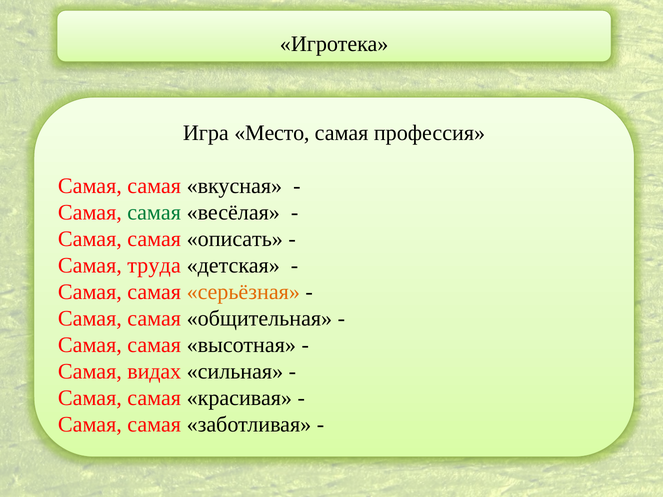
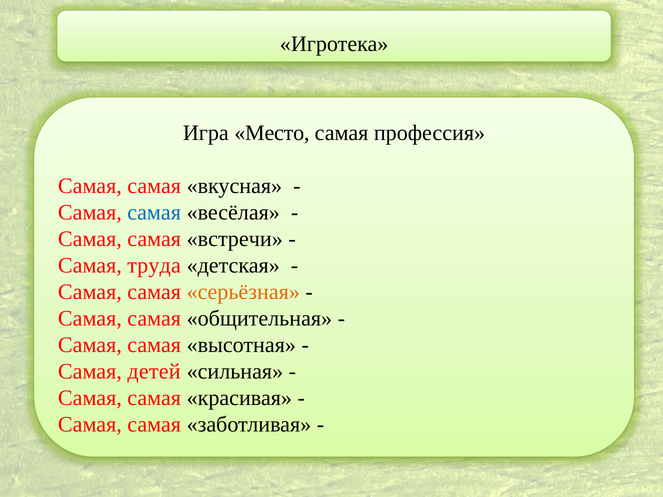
самая colour: green -> blue (154, 212)
описать: описать -> встречи (235, 239)
видах: видах -> детей (154, 372)
